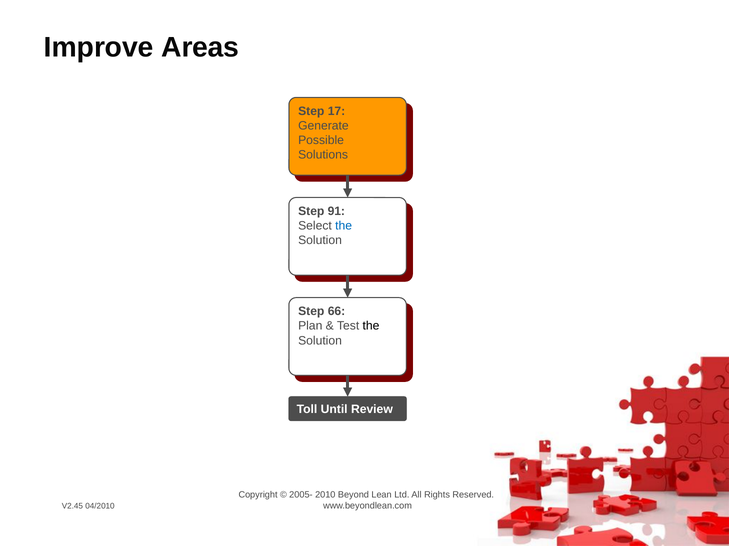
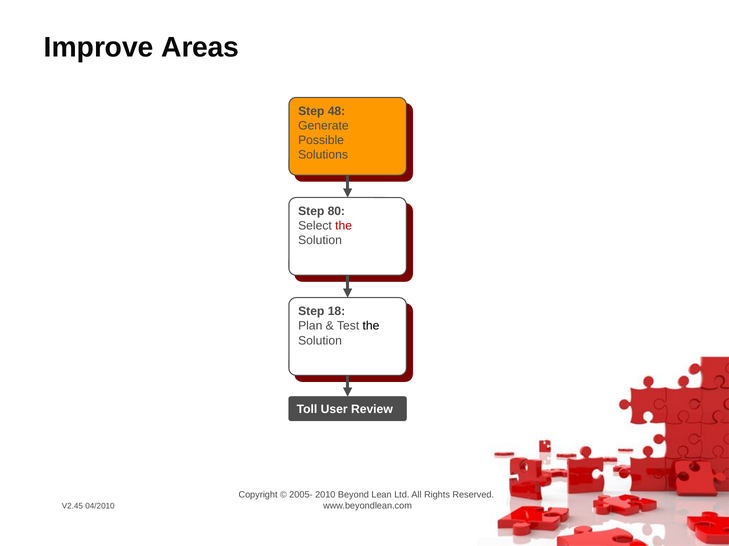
17: 17 -> 48 (337, 111)
91: 91 -> 80 (336, 212)
the colour: blue -> red (344, 226)
66: 66 -> 18 (337, 312)
Until: Until -> User (334, 410)
